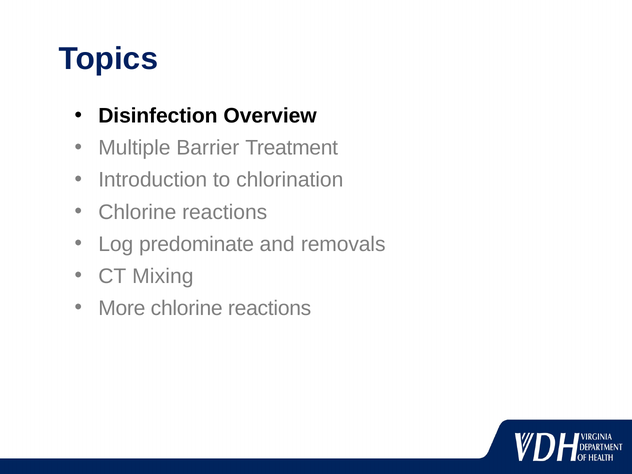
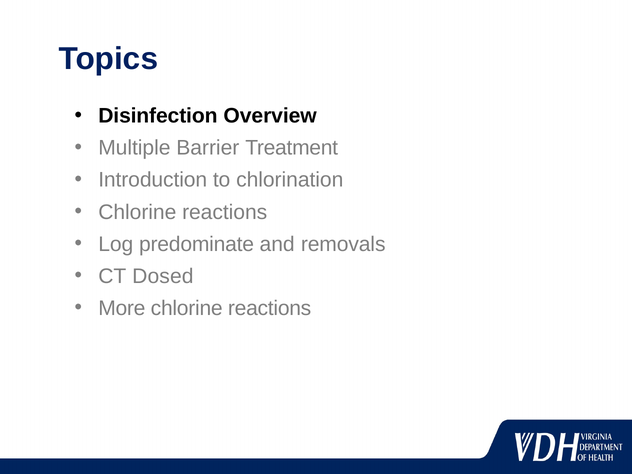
Mixing: Mixing -> Dosed (163, 276)
